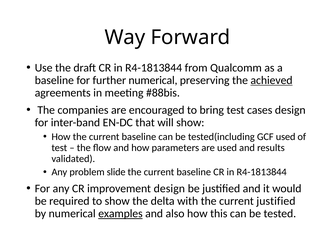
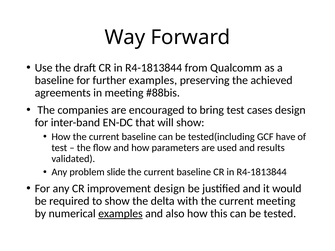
further numerical: numerical -> examples (153, 80)
achieved underline: present -> none (272, 80)
GCF used: used -> have (286, 137)
current justified: justified -> meeting (276, 201)
